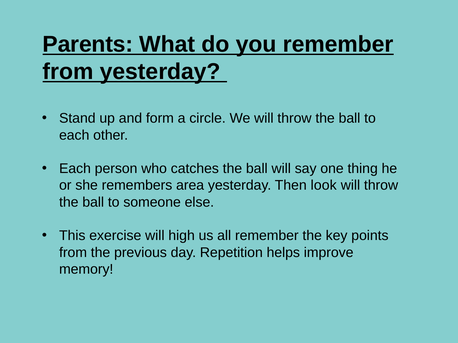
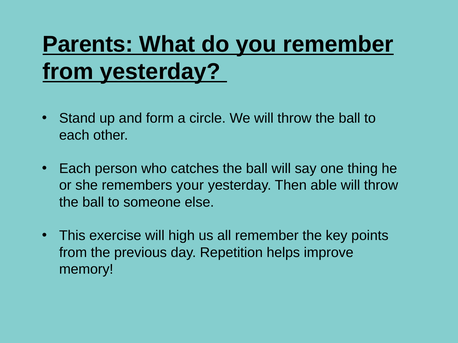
area: area -> your (190, 186)
look: look -> able (324, 186)
